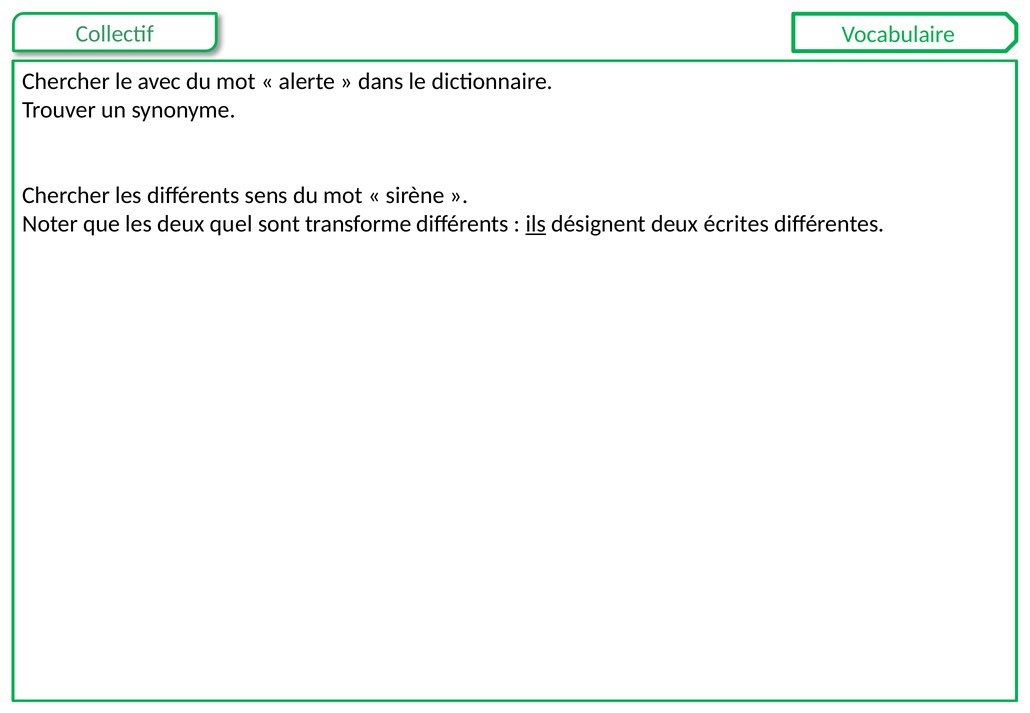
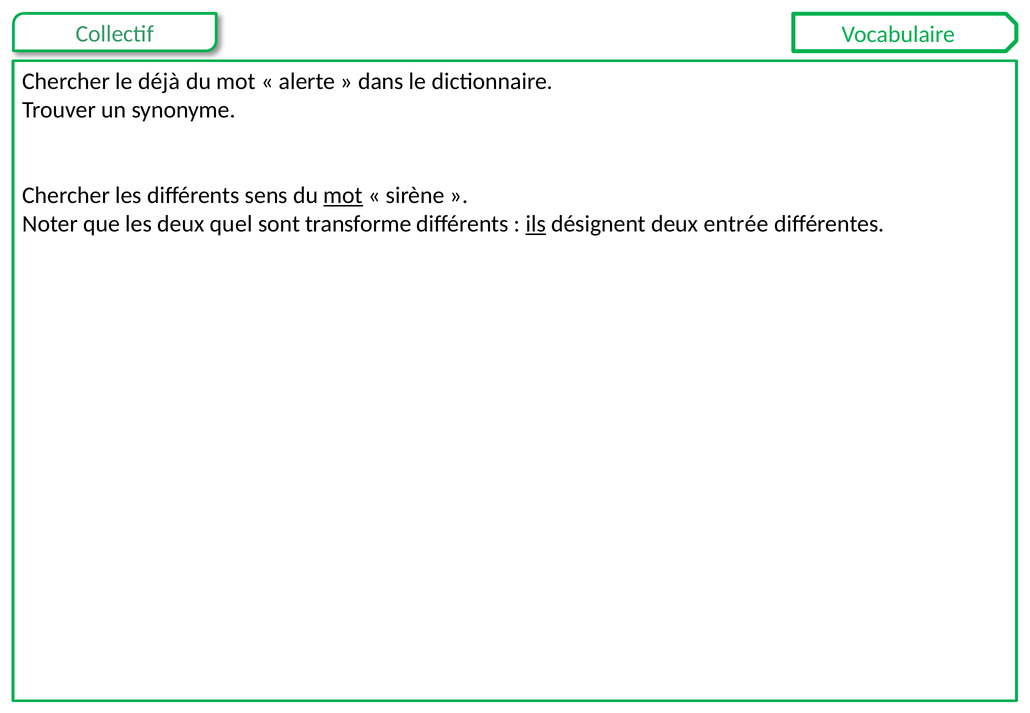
avec: avec -> déjà (159, 81)
mot underline: none -> present (343, 196)
écrites: écrites -> entrée (736, 224)
